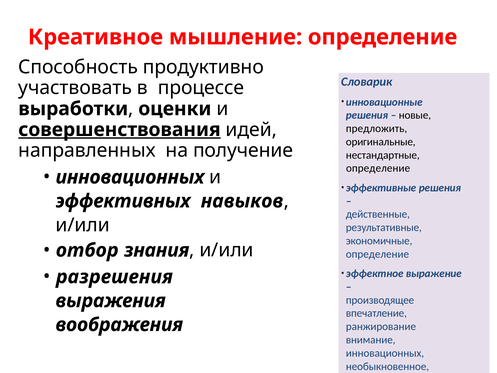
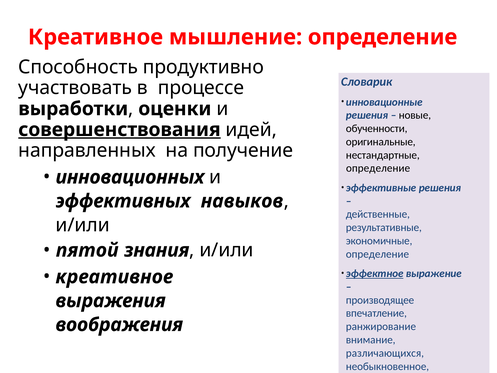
предложить: предложить -> обученности (377, 128)
отбор: отбор -> пятой (87, 250)
эффектное underline: none -> present (375, 273)
разрешения: разрешения -> креативное (114, 277)
инновационных: инновационных -> различающихся (385, 353)
